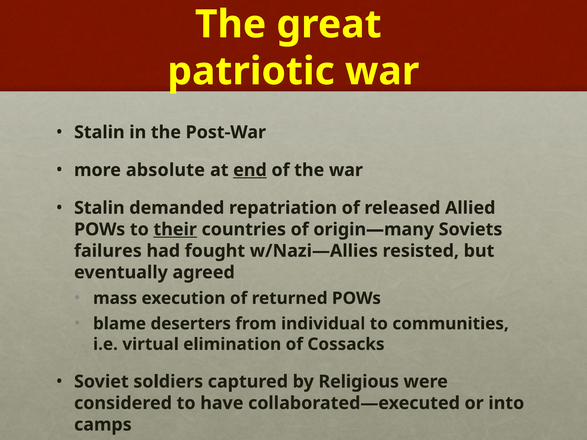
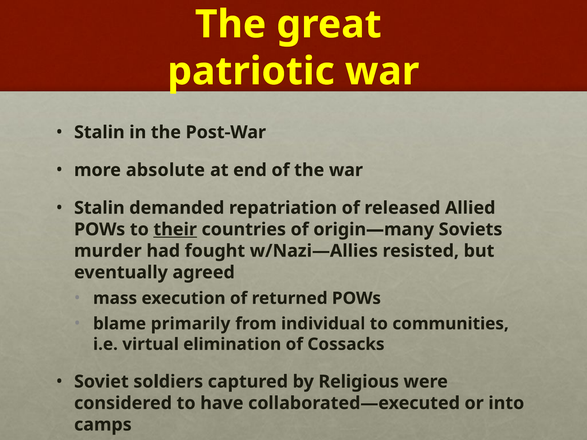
end underline: present -> none (250, 170)
failures: failures -> murder (108, 251)
deserters: deserters -> primarily (191, 324)
